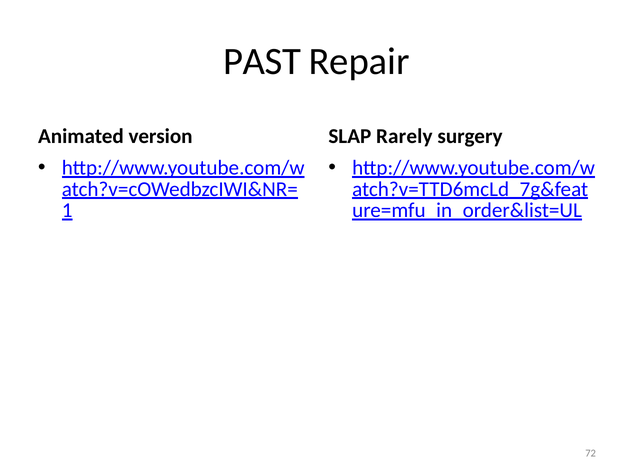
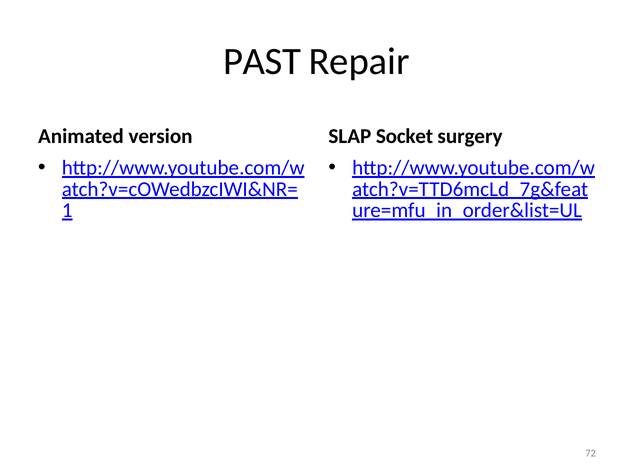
Rarely: Rarely -> Socket (404, 136)
